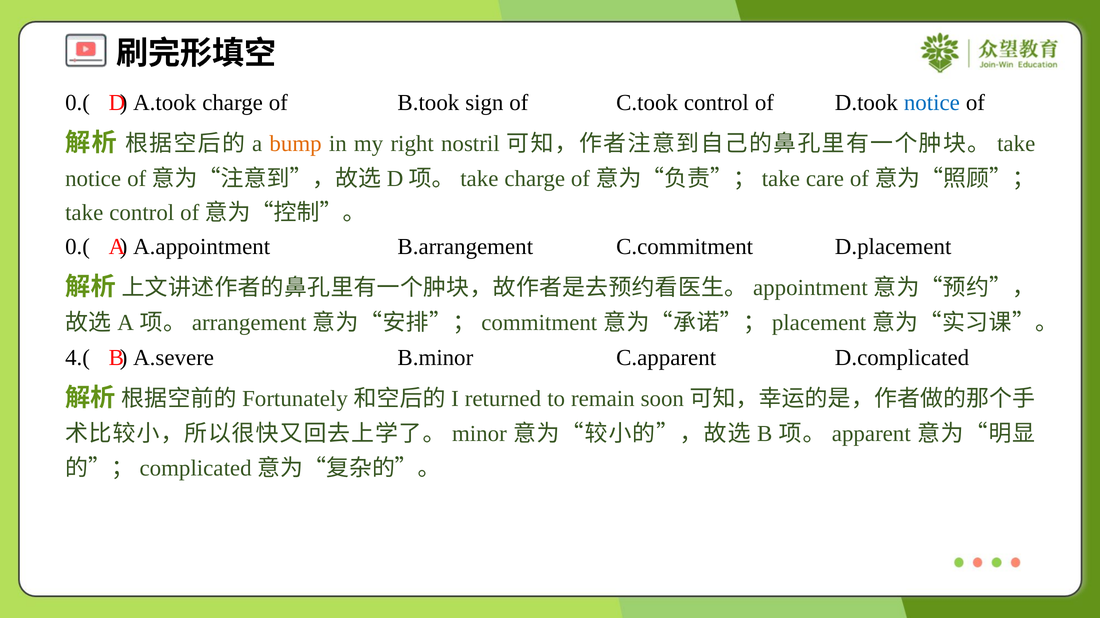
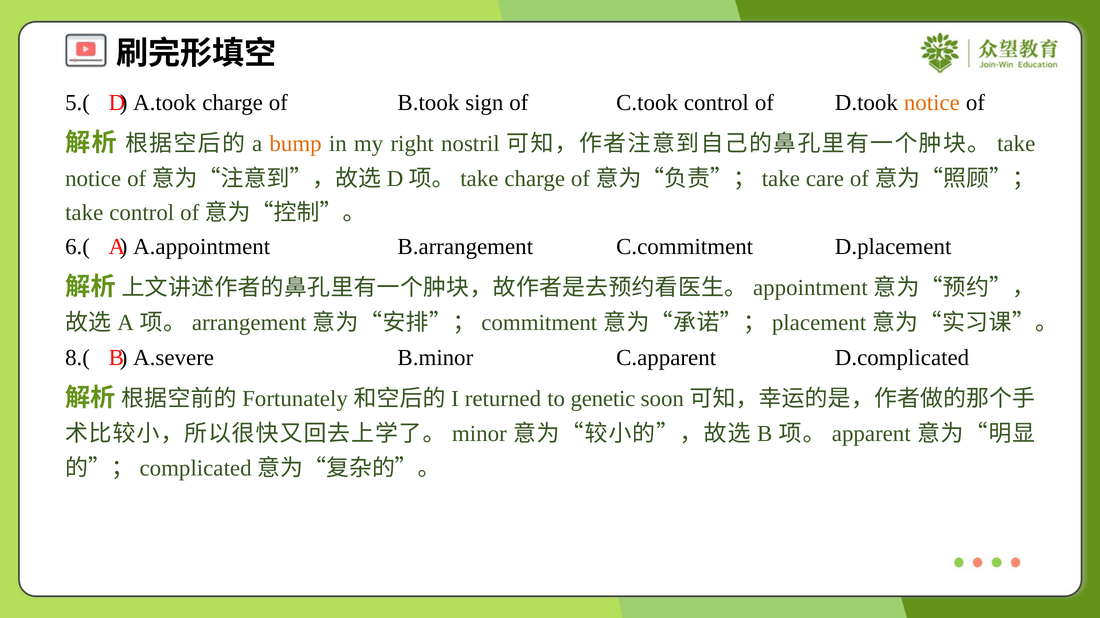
0.(: 0.( -> 5.( (78, 103)
notice colour: blue -> orange (932, 103)
0.(: 0.( -> 6.( (78, 247)
4.(: 4.( -> 8.( (78, 358)
remain: remain -> genetic (603, 399)
